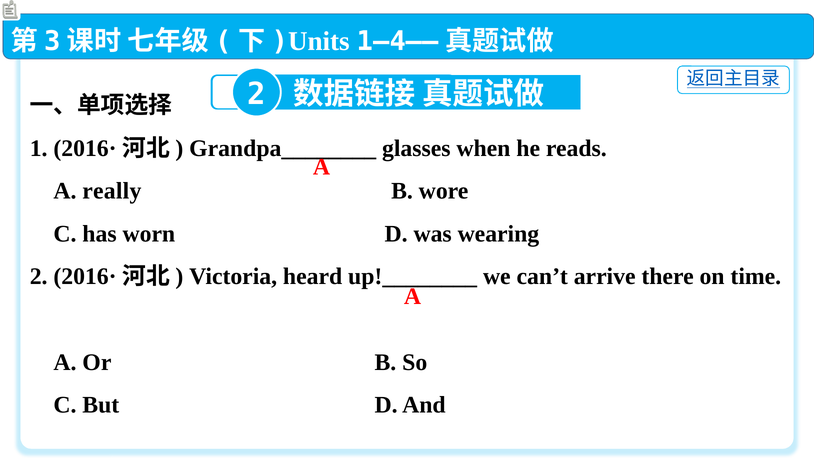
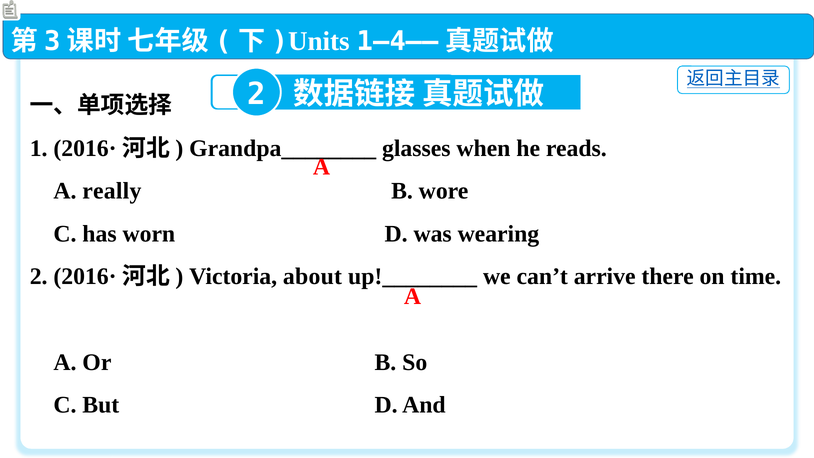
heard: heard -> about (312, 277)
